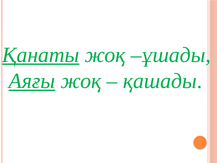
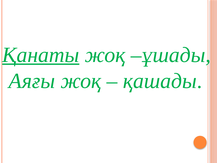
Аяғы underline: present -> none (32, 81)
